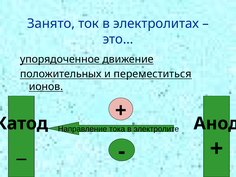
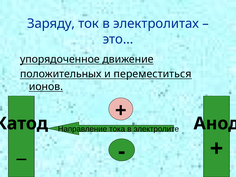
Занято: Занято -> Заряду (51, 24)
